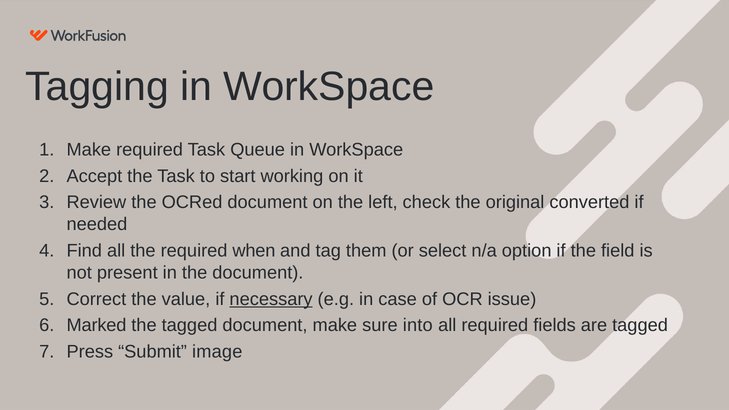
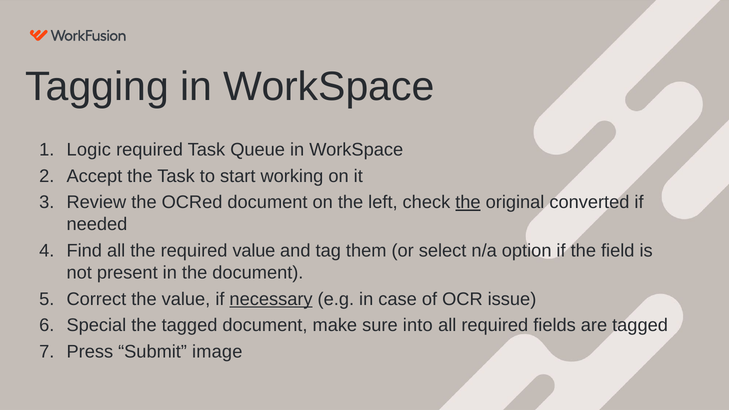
Make: Make -> Logic (89, 150)
the underline: none -> present (468, 202)
required when: when -> value (254, 251)
Marked: Marked -> Special (96, 325)
